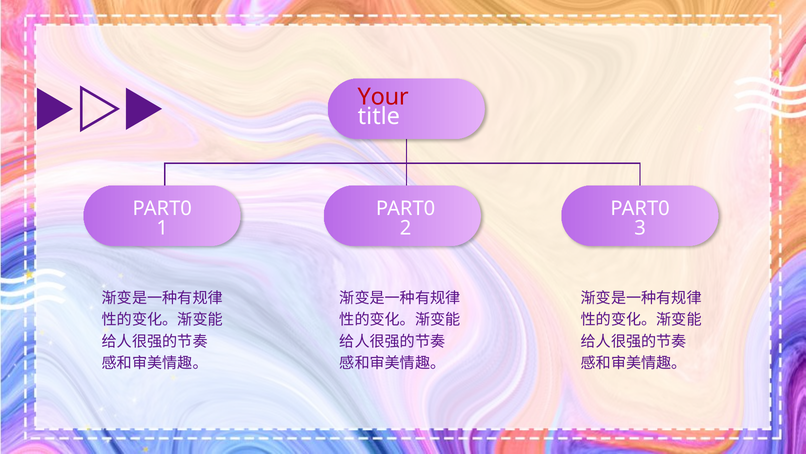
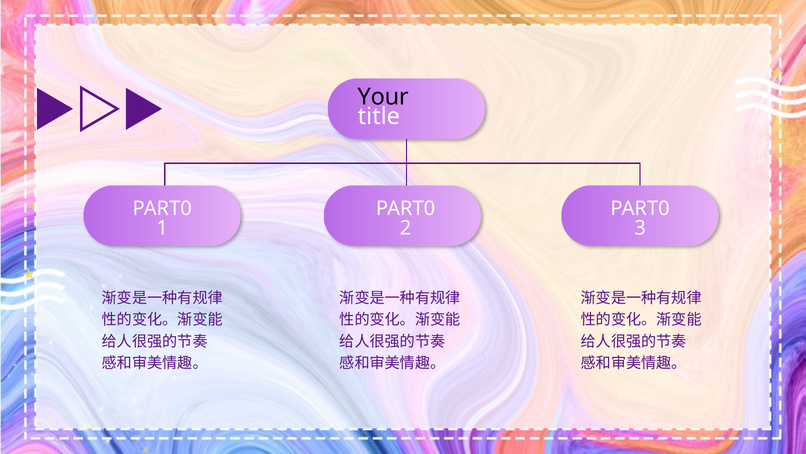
Your colour: red -> black (383, 97)
